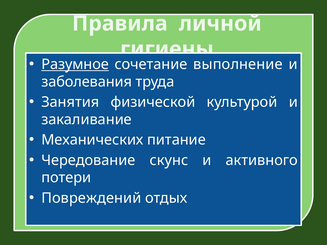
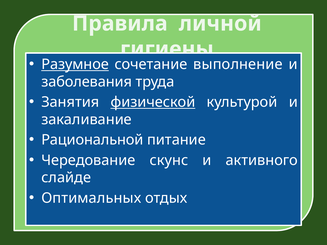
физической underline: none -> present (153, 102)
Механических: Механических -> Рациональной (92, 140)
потери: потери -> слайде (66, 178)
Повреждений: Повреждений -> Оптимальных (91, 198)
